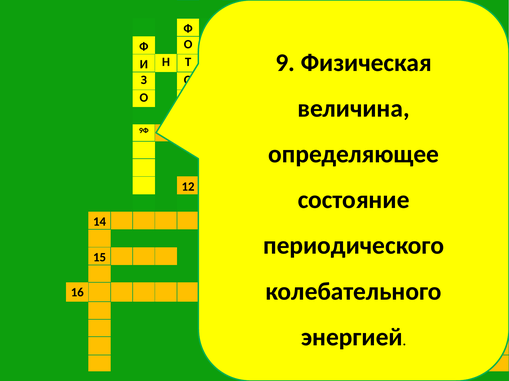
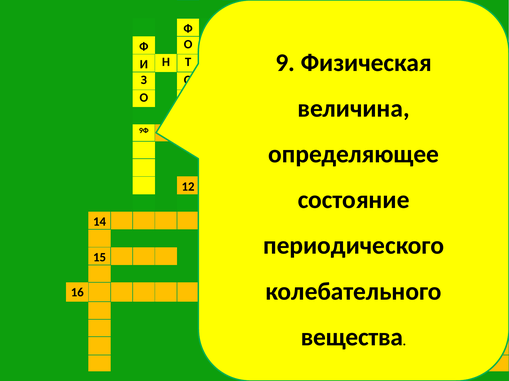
энергией: энергией -> вещества (352, 338)
